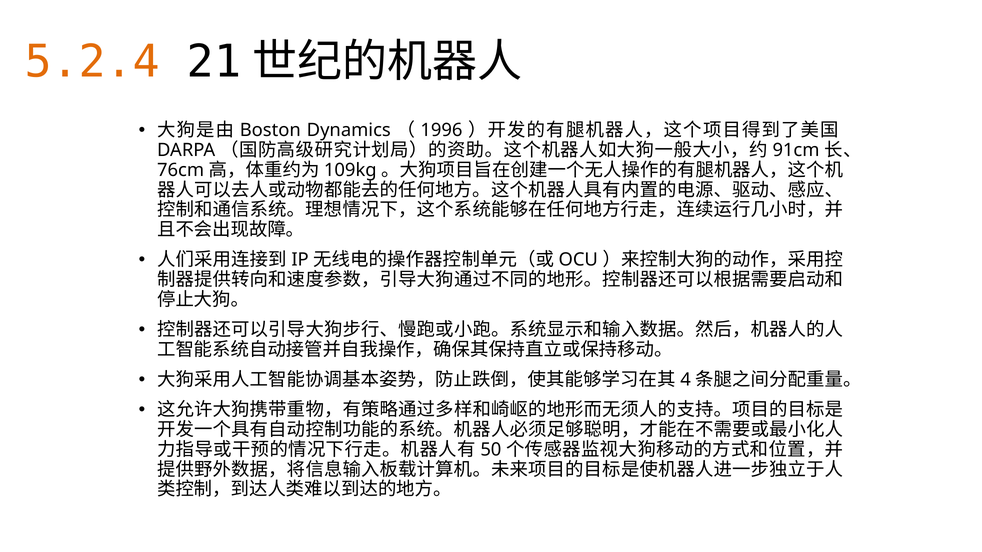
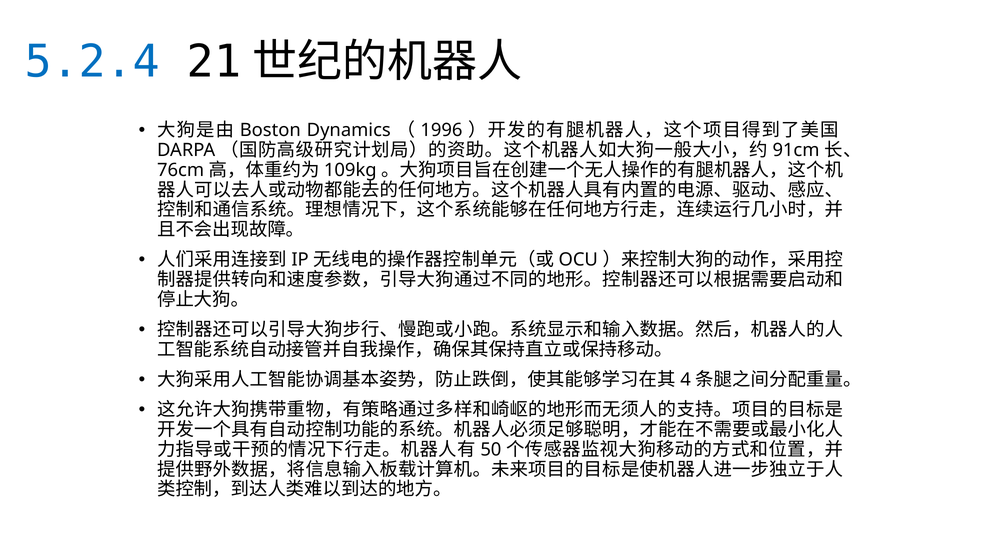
5.2.4 colour: orange -> blue (92, 62)
